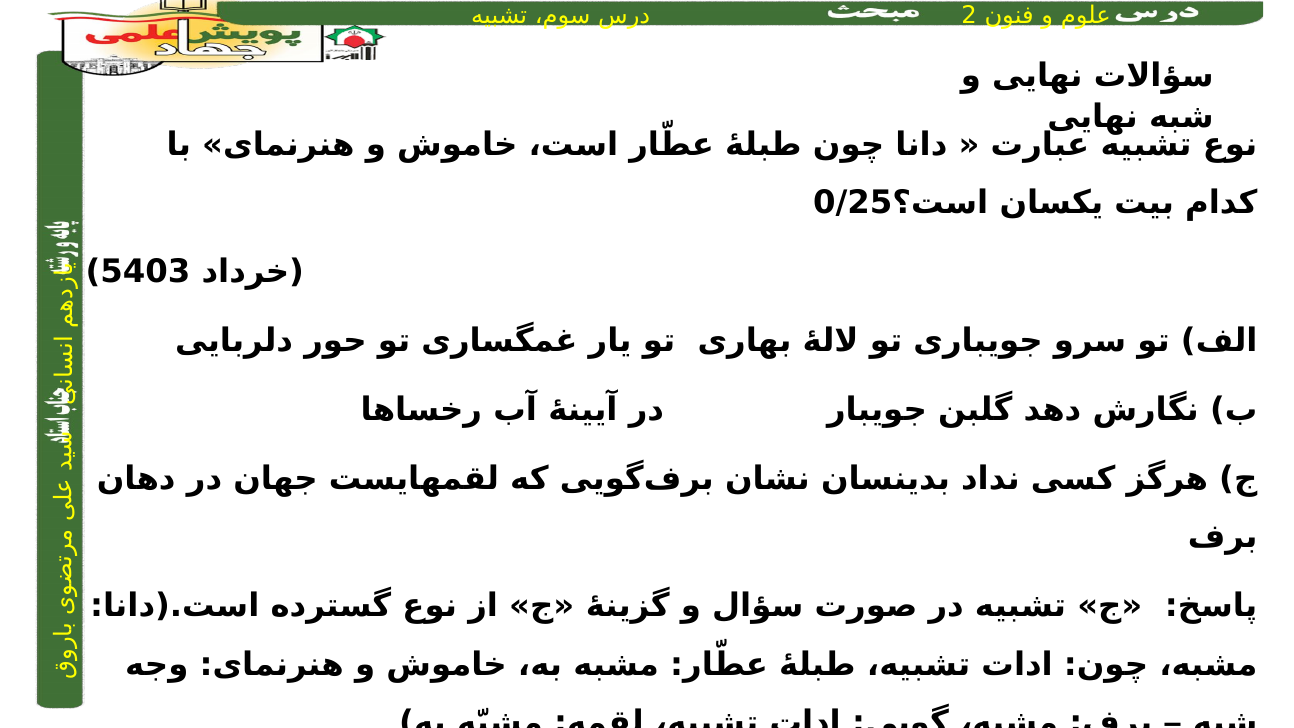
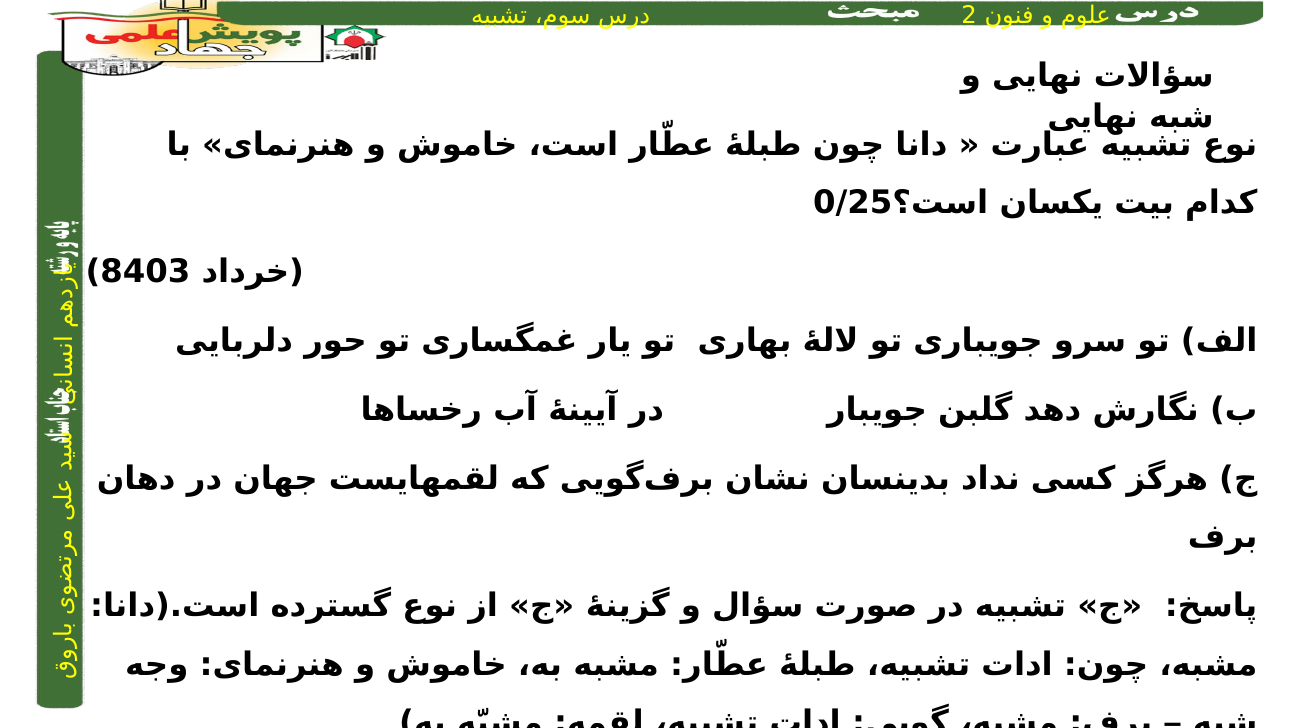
5403: 5403 -> 8403 (145, 272)
